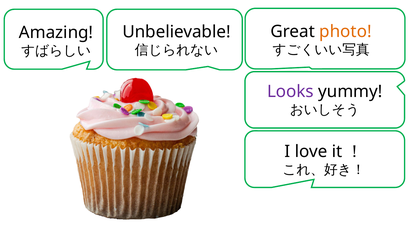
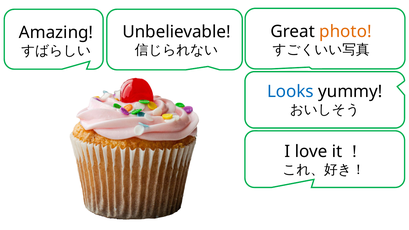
Looks colour: purple -> blue (290, 91)
